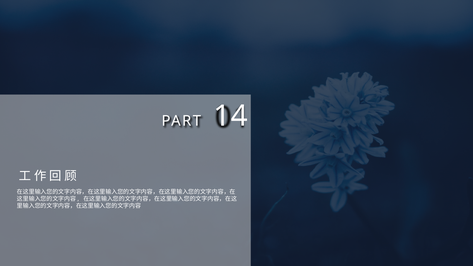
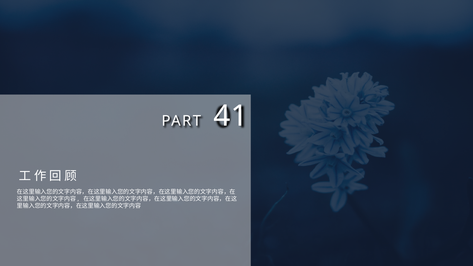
14: 14 -> 41 (231, 116)
